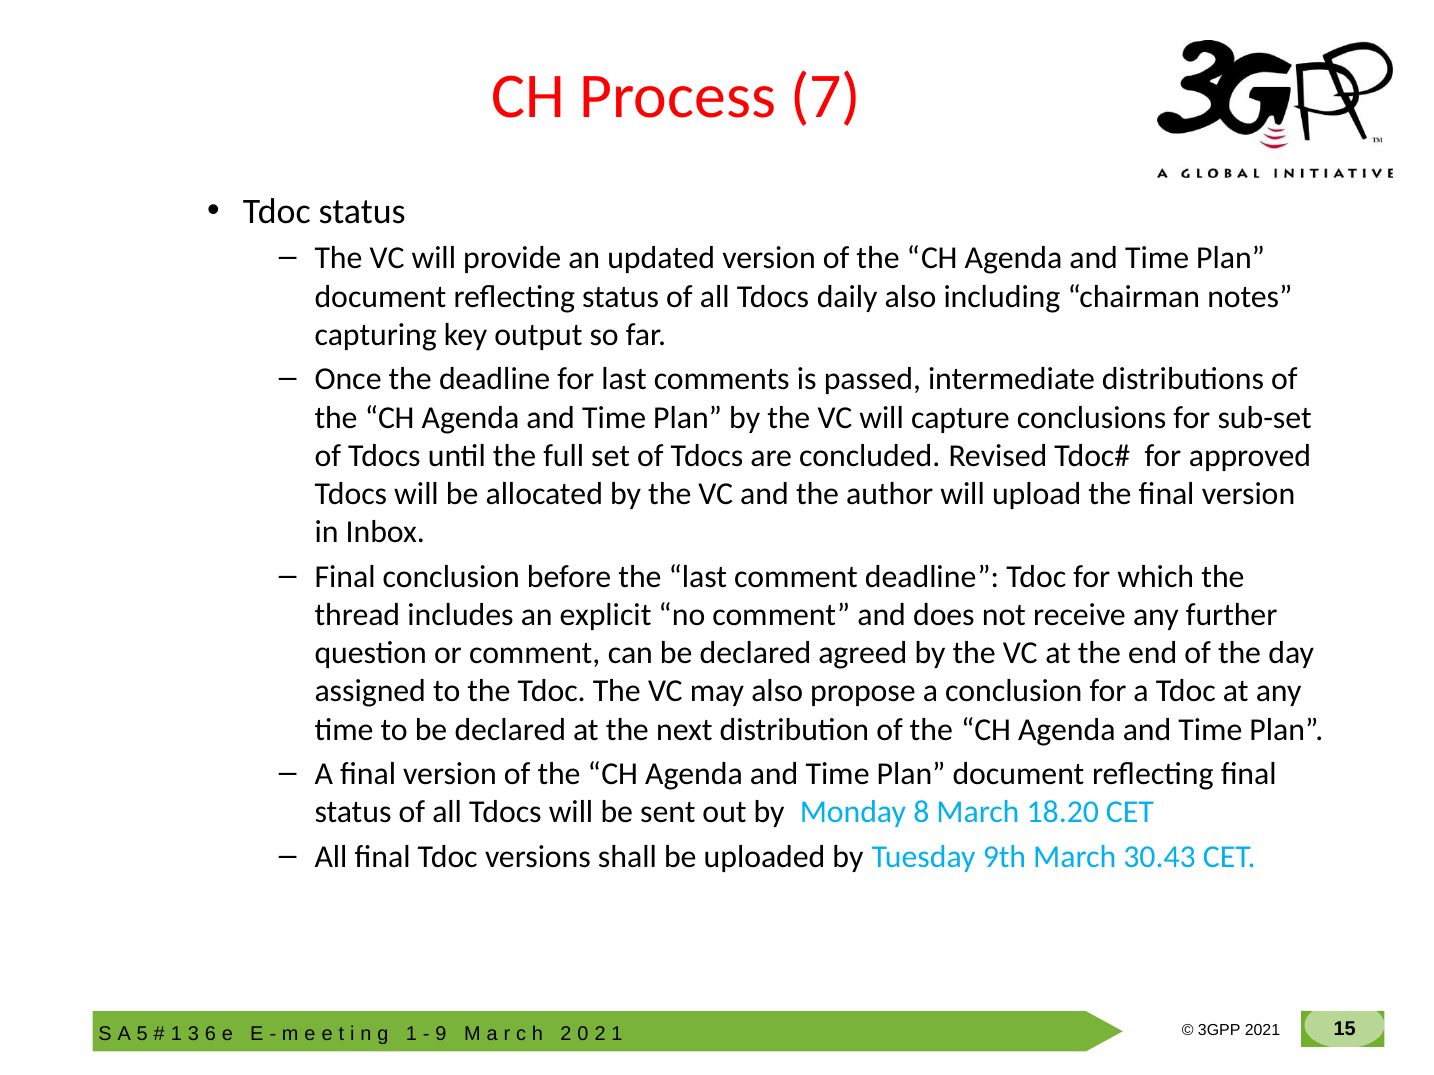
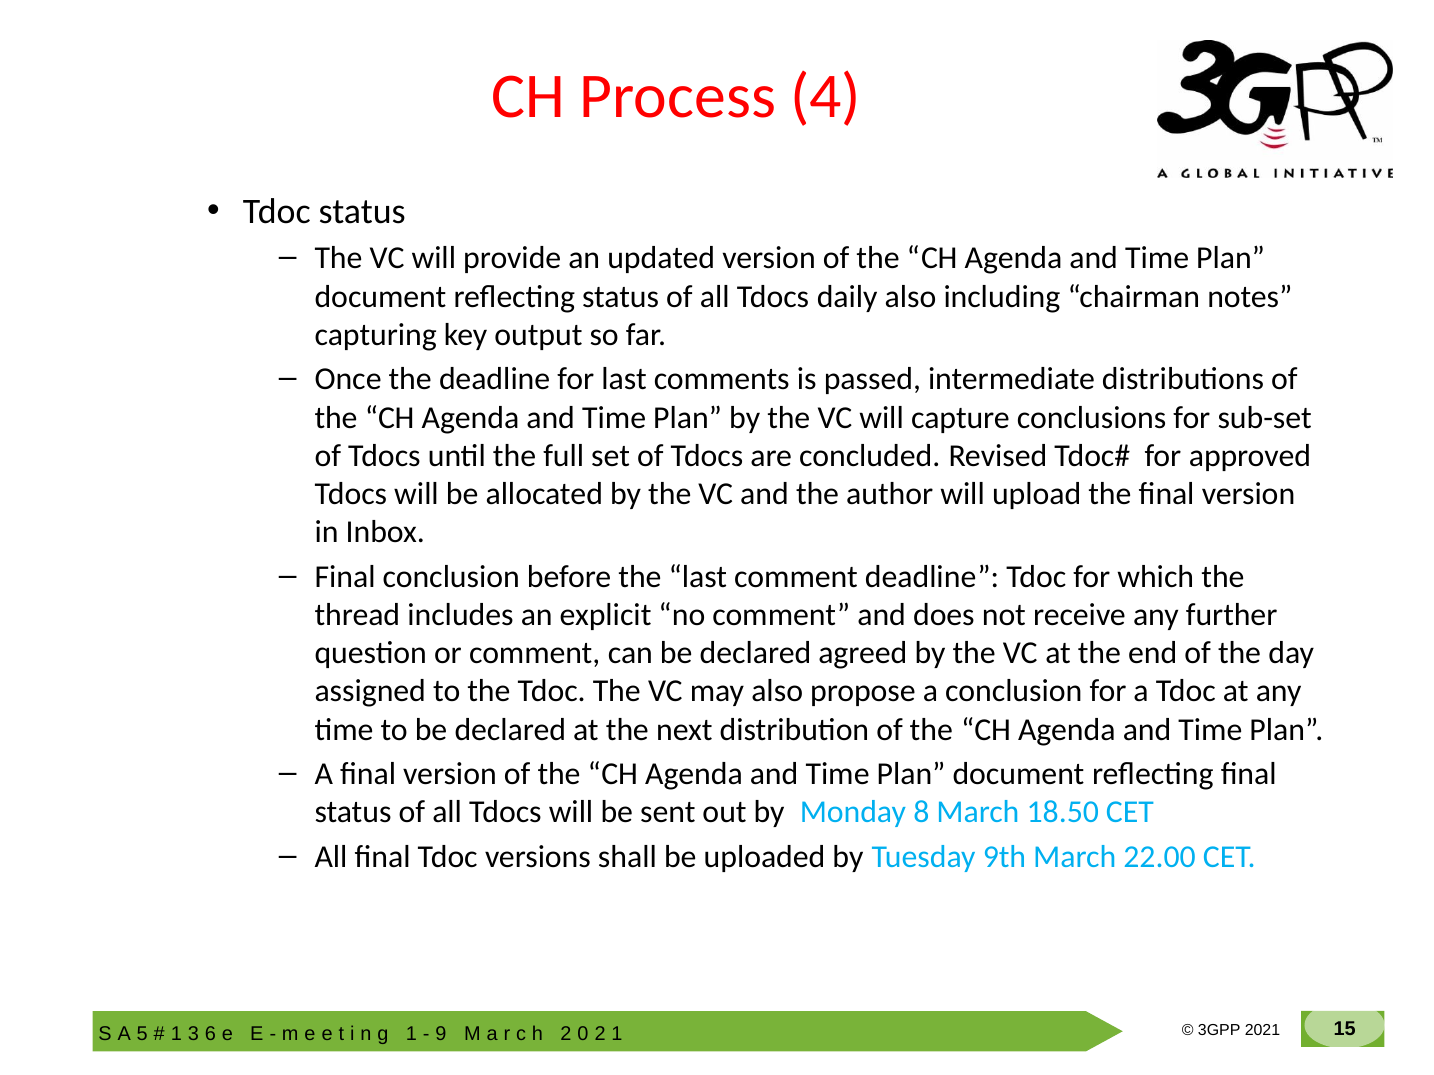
7: 7 -> 4 (826, 97)
18.20: 18.20 -> 18.50 (1063, 813)
30.43: 30.43 -> 22.00 (1160, 857)
